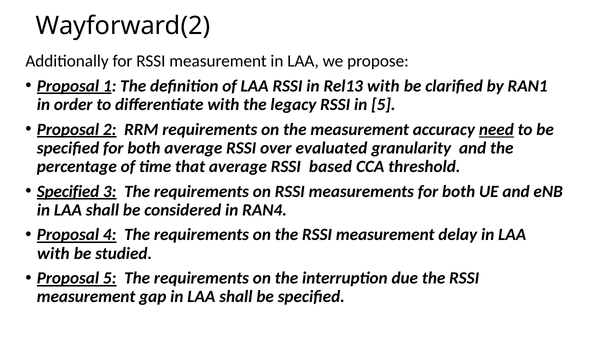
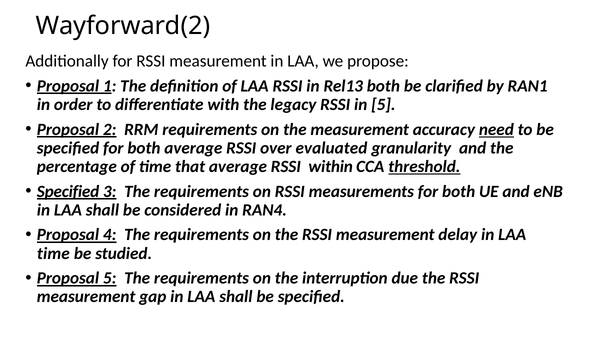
Rel13 with: with -> both (383, 86)
based: based -> within (331, 167)
threshold underline: none -> present (424, 167)
with: with -> time (53, 253)
